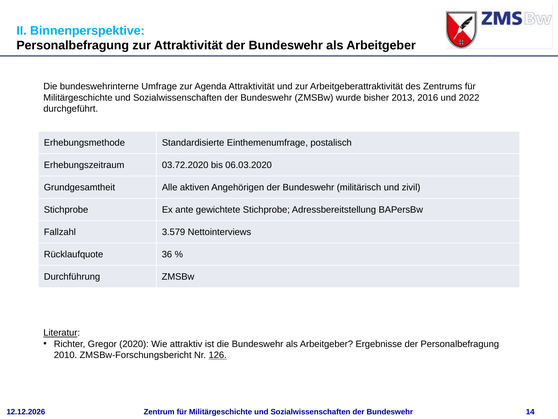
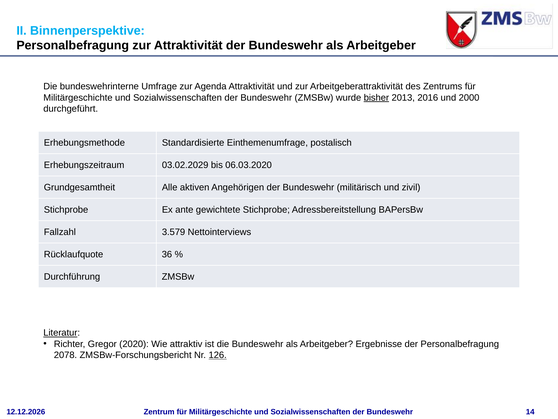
bisher underline: none -> present (376, 98)
2022: 2022 -> 2000 (469, 98)
03.72.2020: 03.72.2020 -> 03.02.2029 (185, 165)
2010: 2010 -> 2078 (65, 355)
